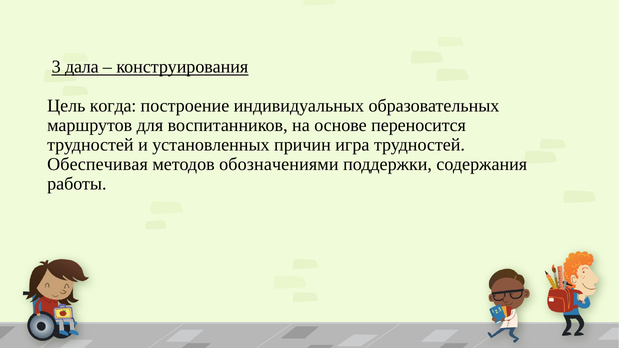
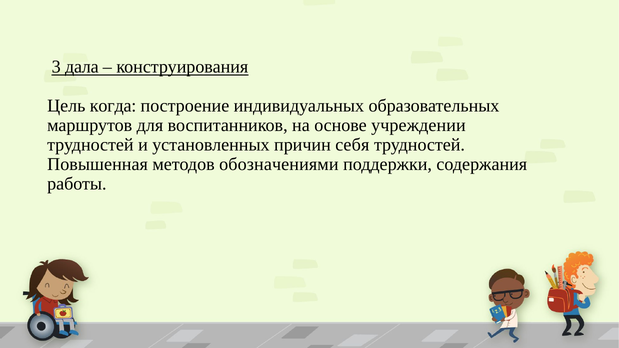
переносится: переносится -> учреждении (418, 125)
игра: игра -> себя (352, 145)
Обеспечивая: Обеспечивая -> Повышенная (98, 164)
